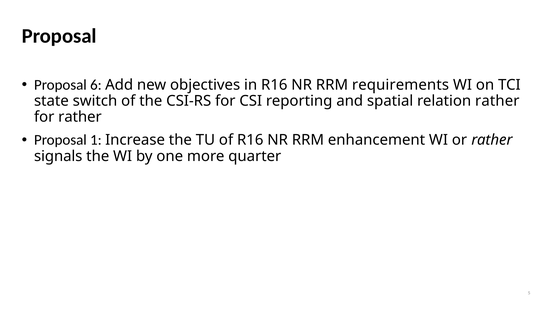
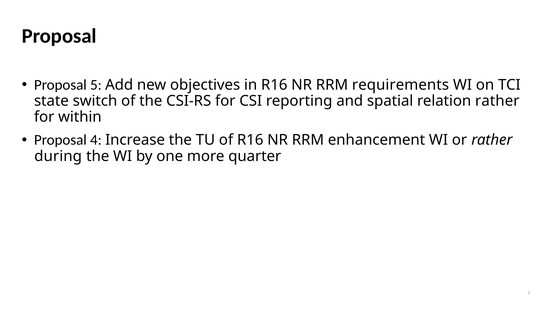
Proposal 6: 6 -> 5 (96, 85)
for rather: rather -> within (80, 117)
1: 1 -> 4 (96, 140)
signals: signals -> during (58, 156)
